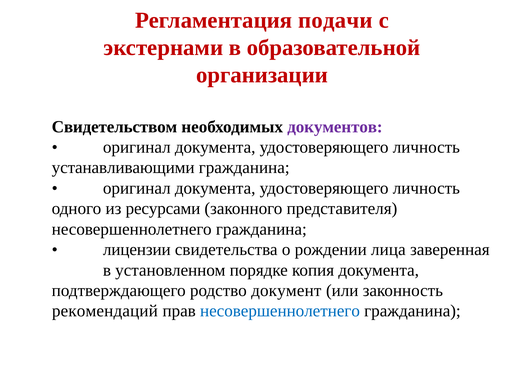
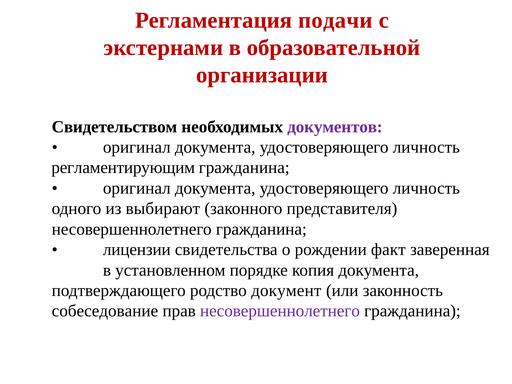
устанавливающими: устанавливающими -> регламентирующим (123, 168)
ресурсами: ресурсами -> выбирают (163, 209)
лица: лица -> факт (388, 250)
рекомендаций: рекомендаций -> собеседование (105, 311)
несовершеннолетнего colour: blue -> purple (280, 311)
